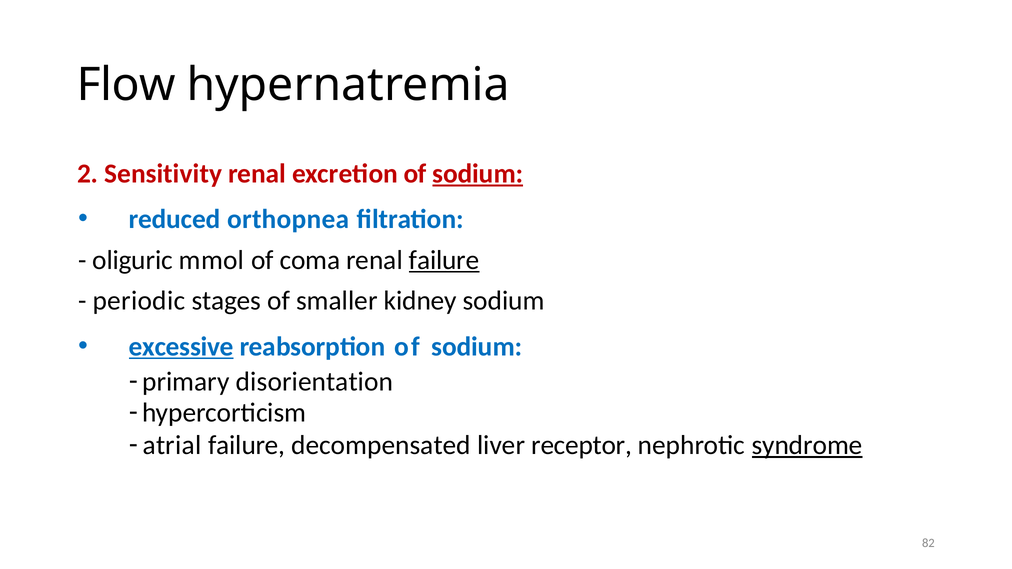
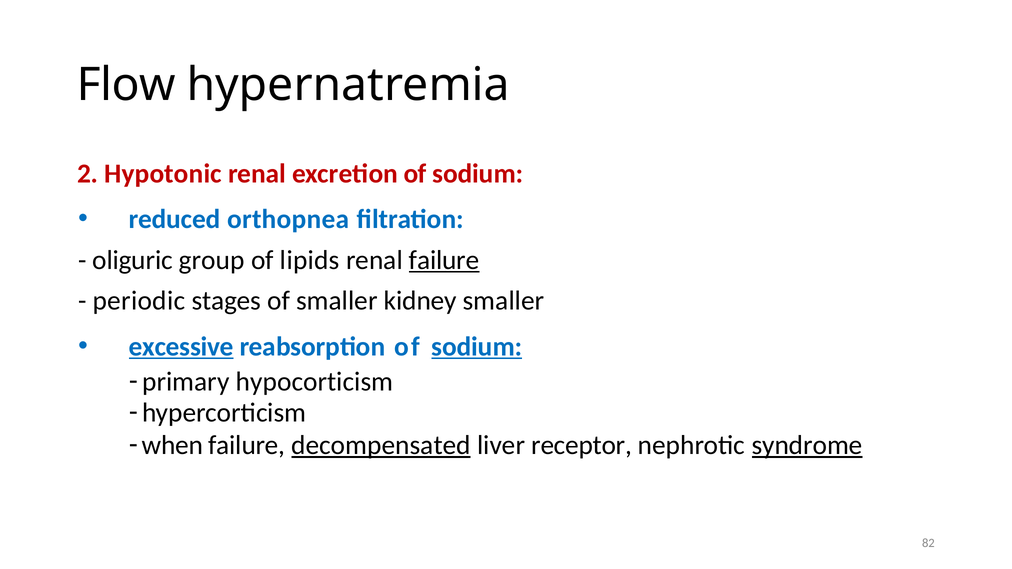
Sensitivity: Sensitivity -> Hypotonic (163, 174)
sodium underline: present -> none (478, 174)
mmol: mmol -> group (212, 260)
coma: coma -> lipids (310, 260)
kidney sodium: sodium -> smaller (504, 301)
sodium underline: none -> present (477, 347)
disorientation: disorientation -> hypocorticism (315, 382)
atrial: atrial -> when (172, 445)
decompensated underline: none -> present (381, 445)
